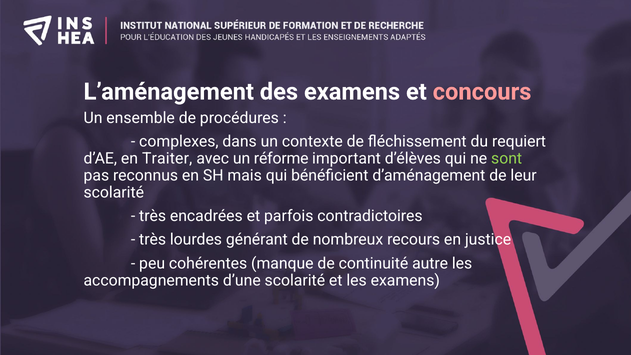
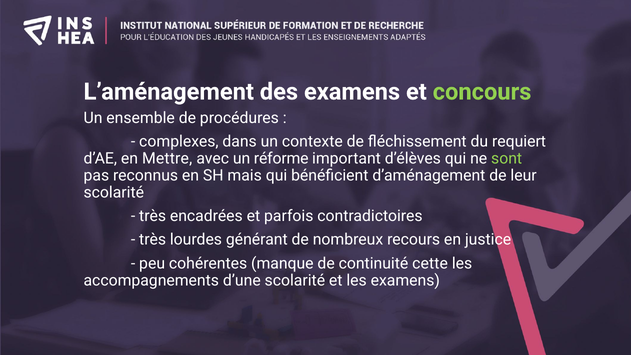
concours colour: pink -> light green (482, 92)
Traiter: Traiter -> Mettre (167, 158)
autre: autre -> cette (430, 263)
